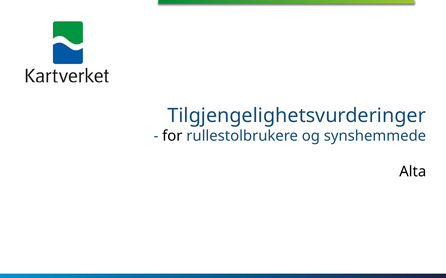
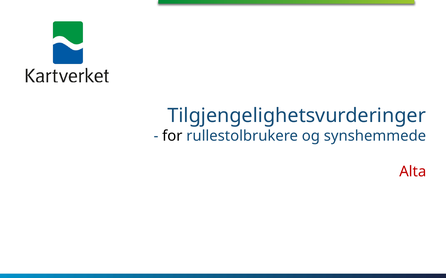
Alta colour: black -> red (413, 172)
